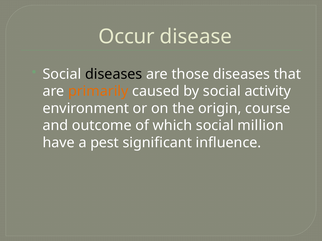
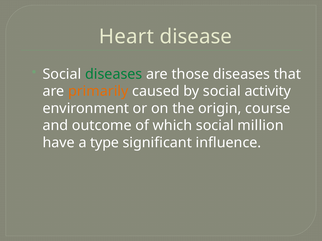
Occur: Occur -> Heart (126, 37)
diseases colour: black -> green (114, 74)
pest: pest -> type (105, 143)
